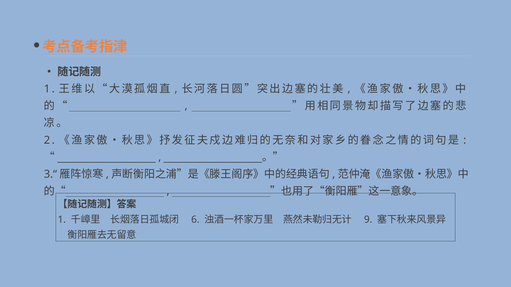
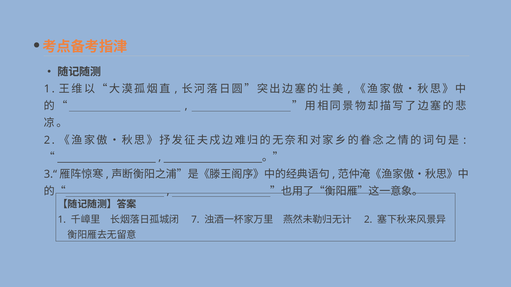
6: 6 -> 7 (195, 219)
9: 9 -> 2 (368, 219)
